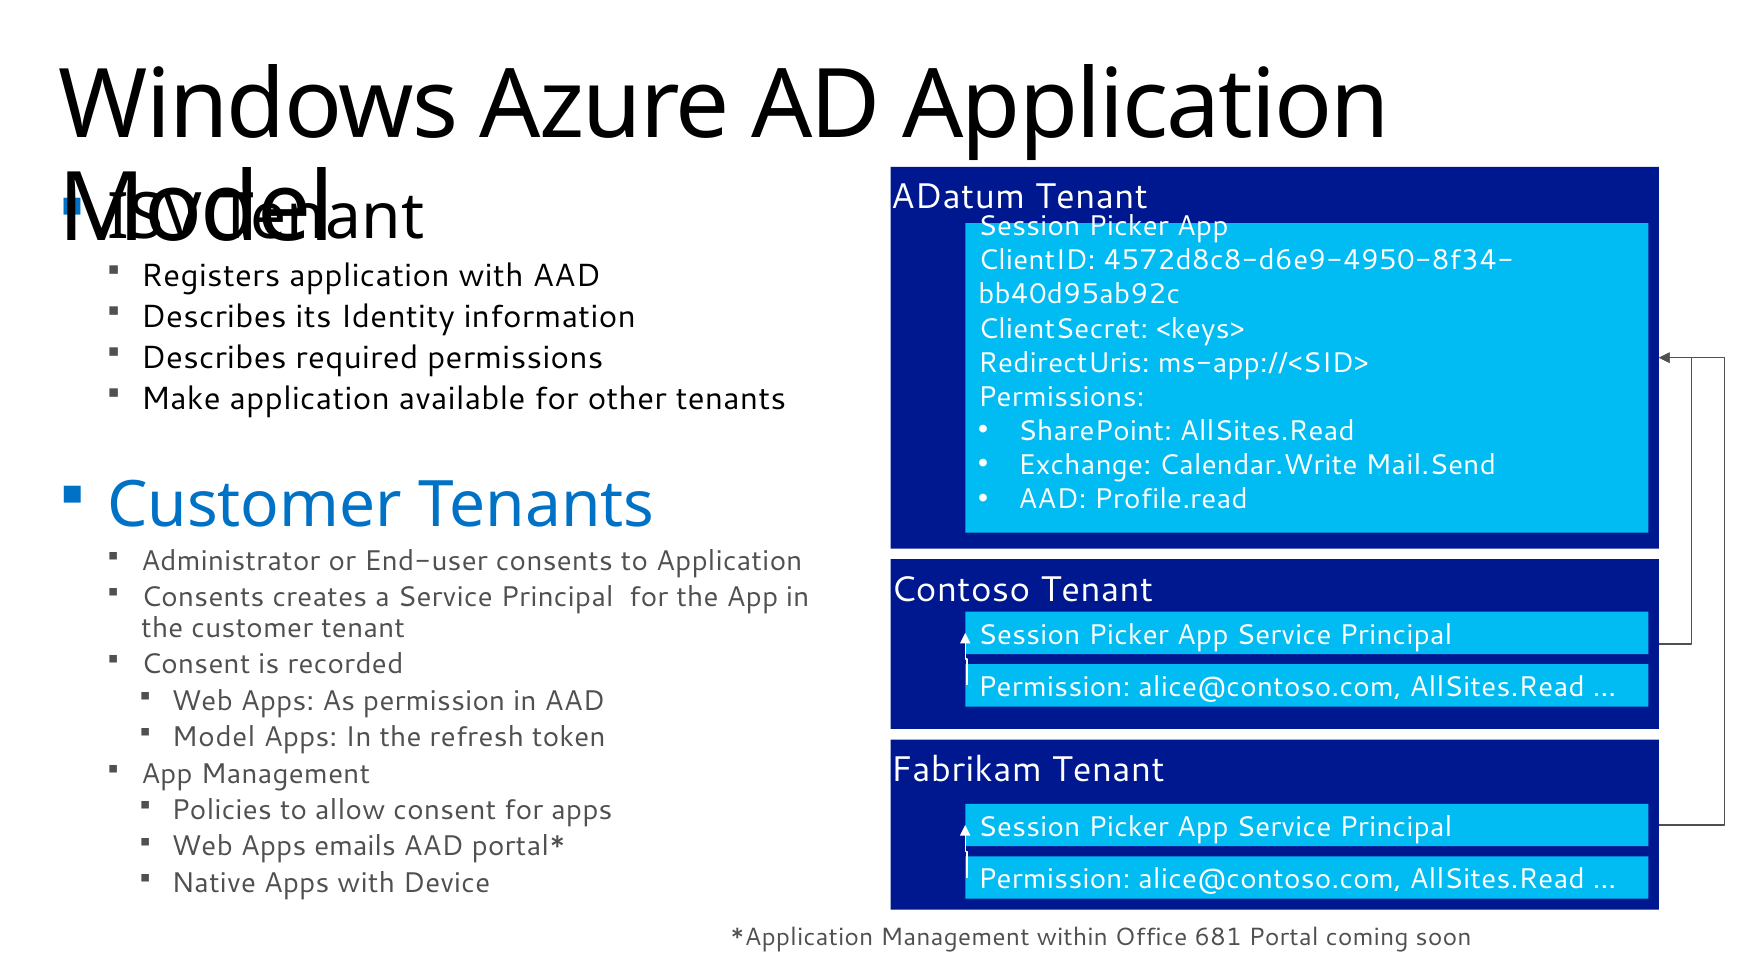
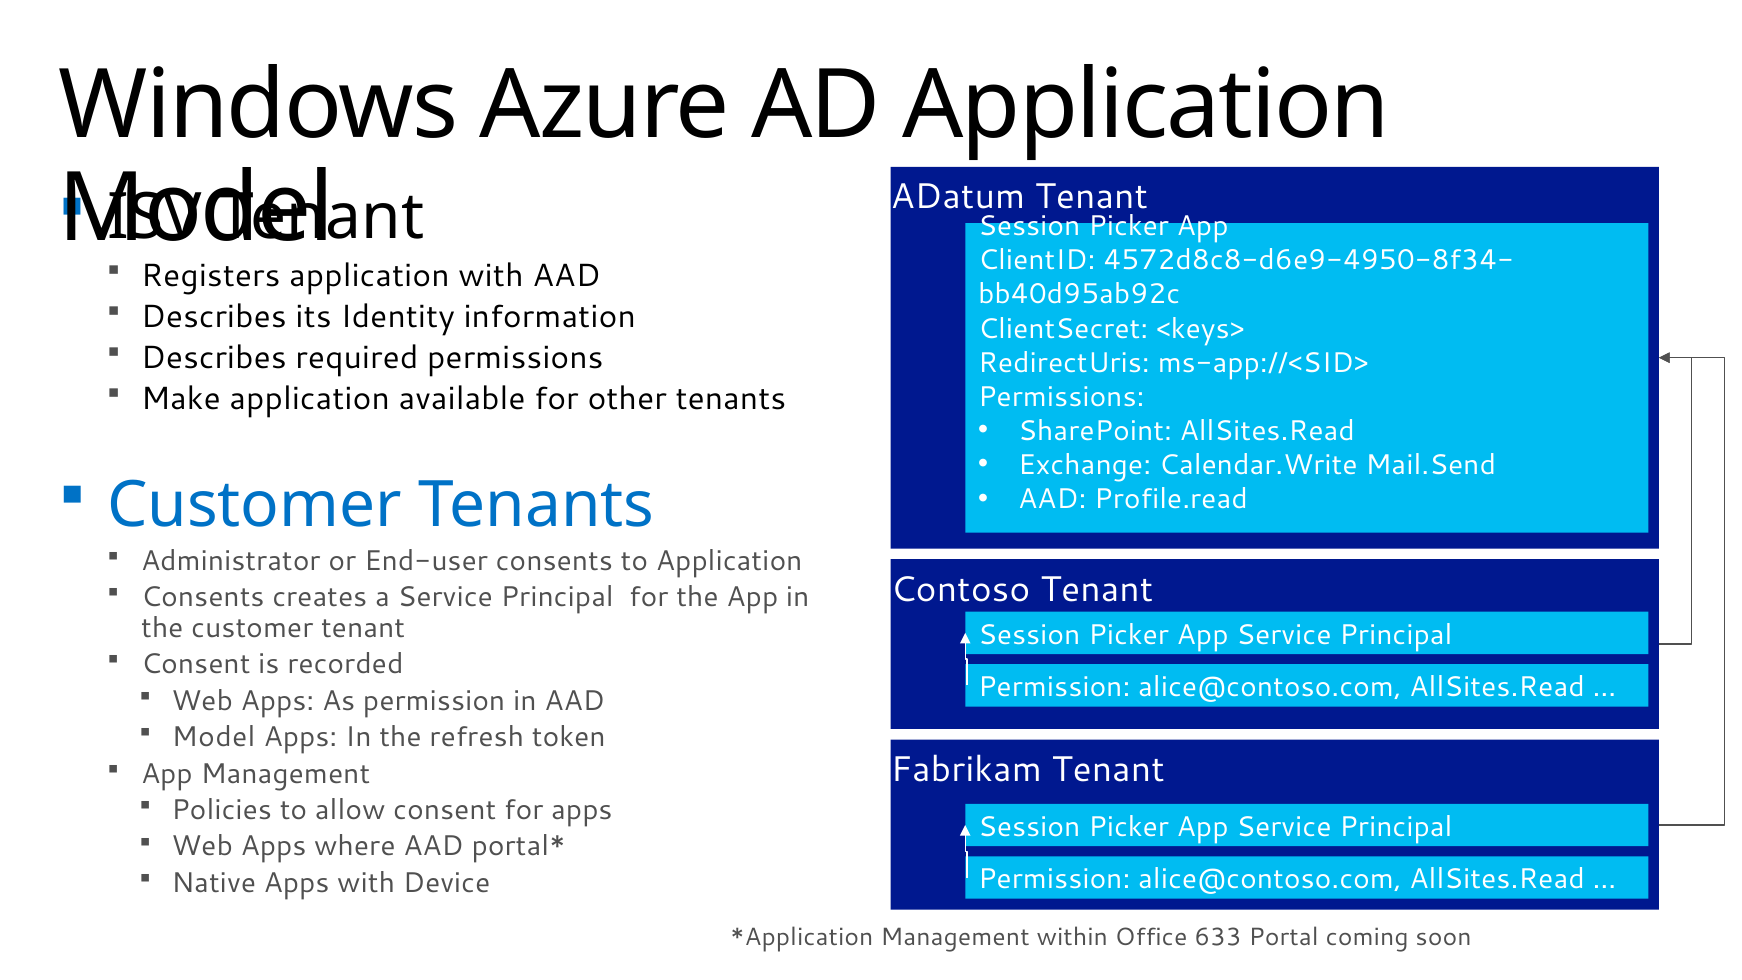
emails: emails -> where (355, 846)
681: 681 -> 633 (1218, 937)
